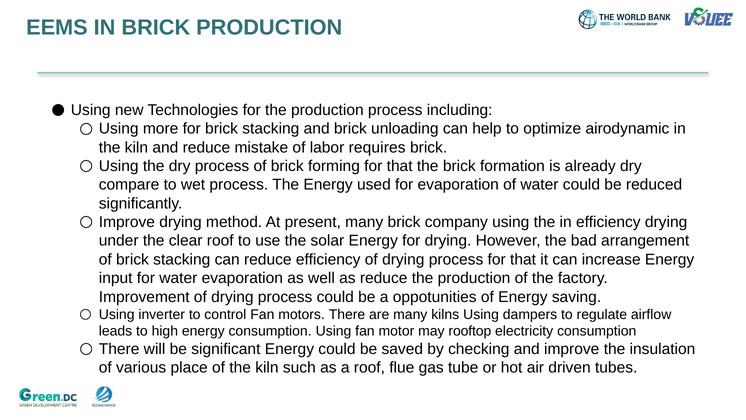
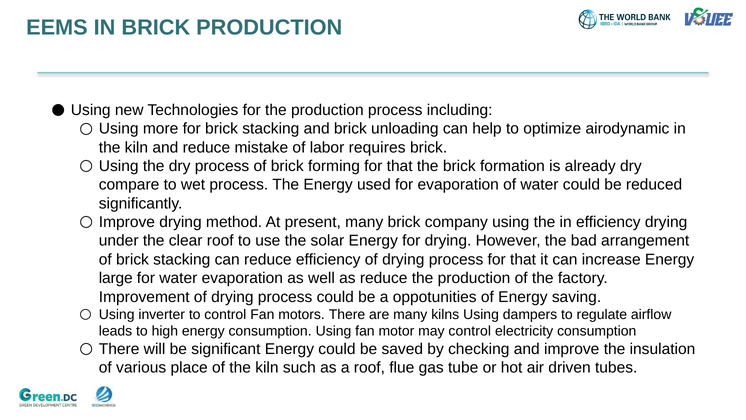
input: input -> large (116, 278)
may rooftop: rooftop -> control (470, 331)
